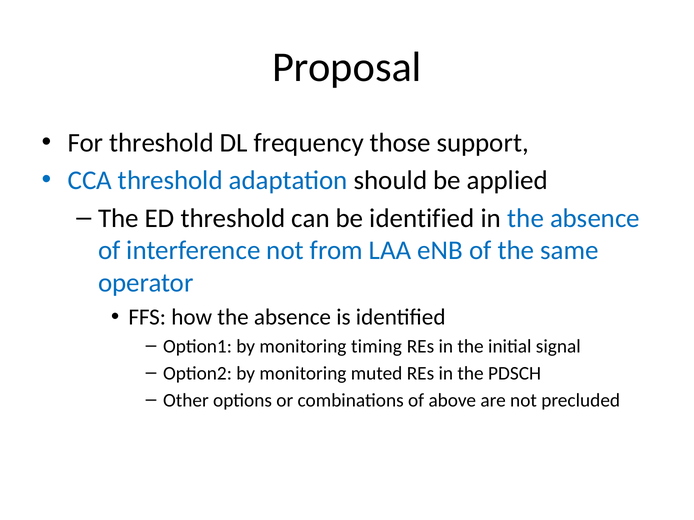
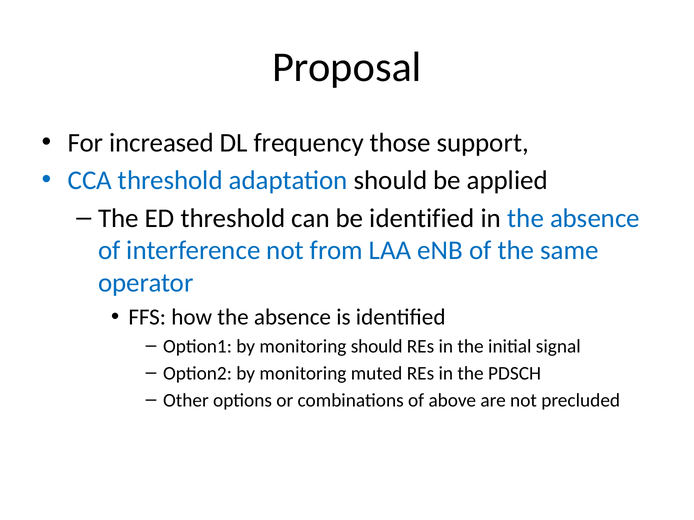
For threshold: threshold -> increased (162, 143)
monitoring timing: timing -> should (377, 347)
